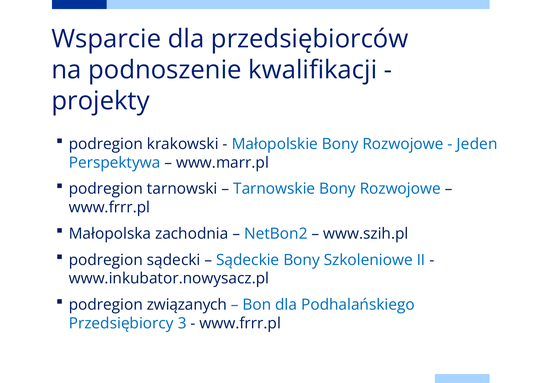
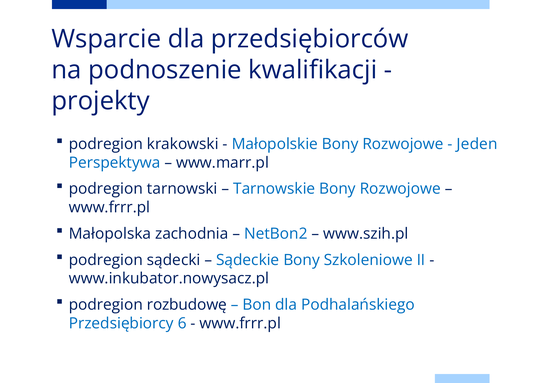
związanych: związanych -> rozbudowę (187, 305)
3: 3 -> 6 (182, 323)
